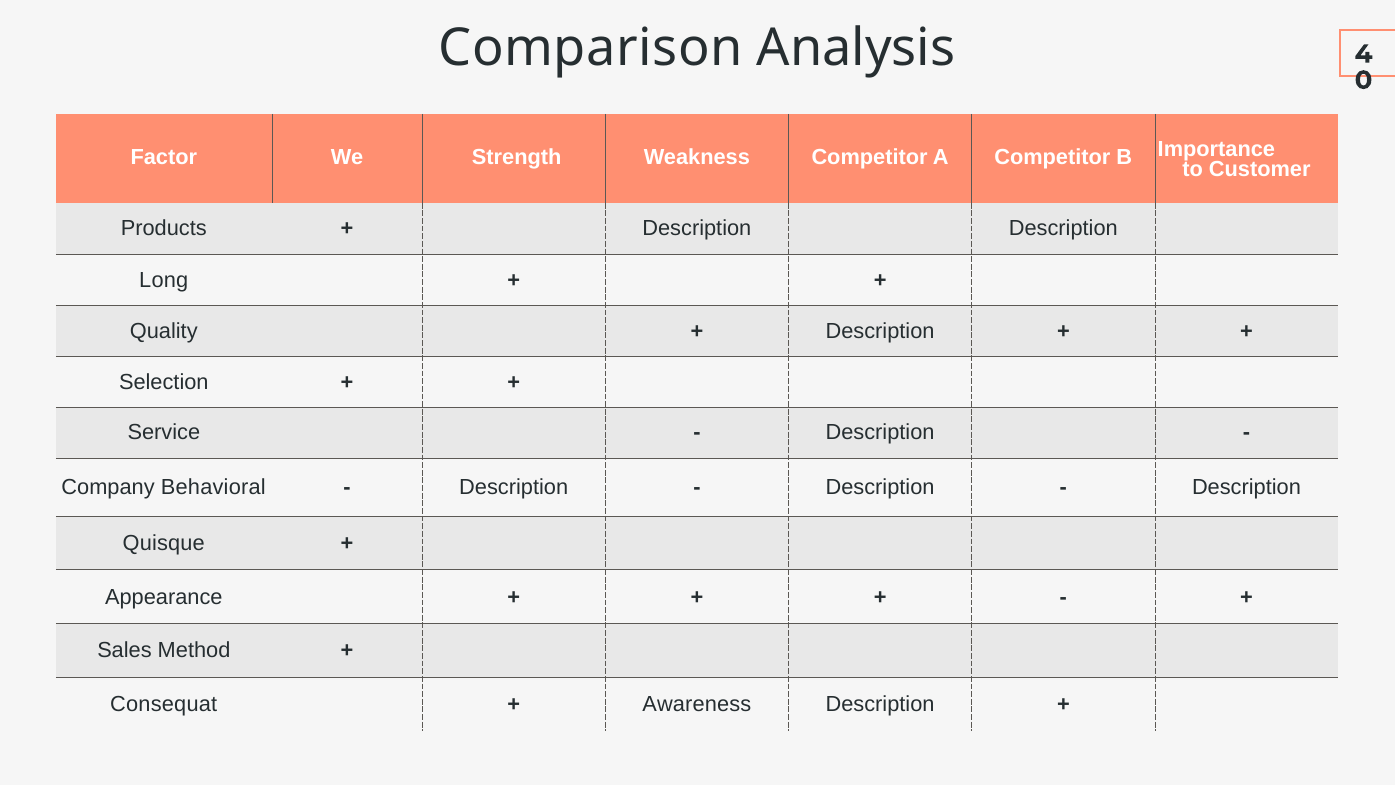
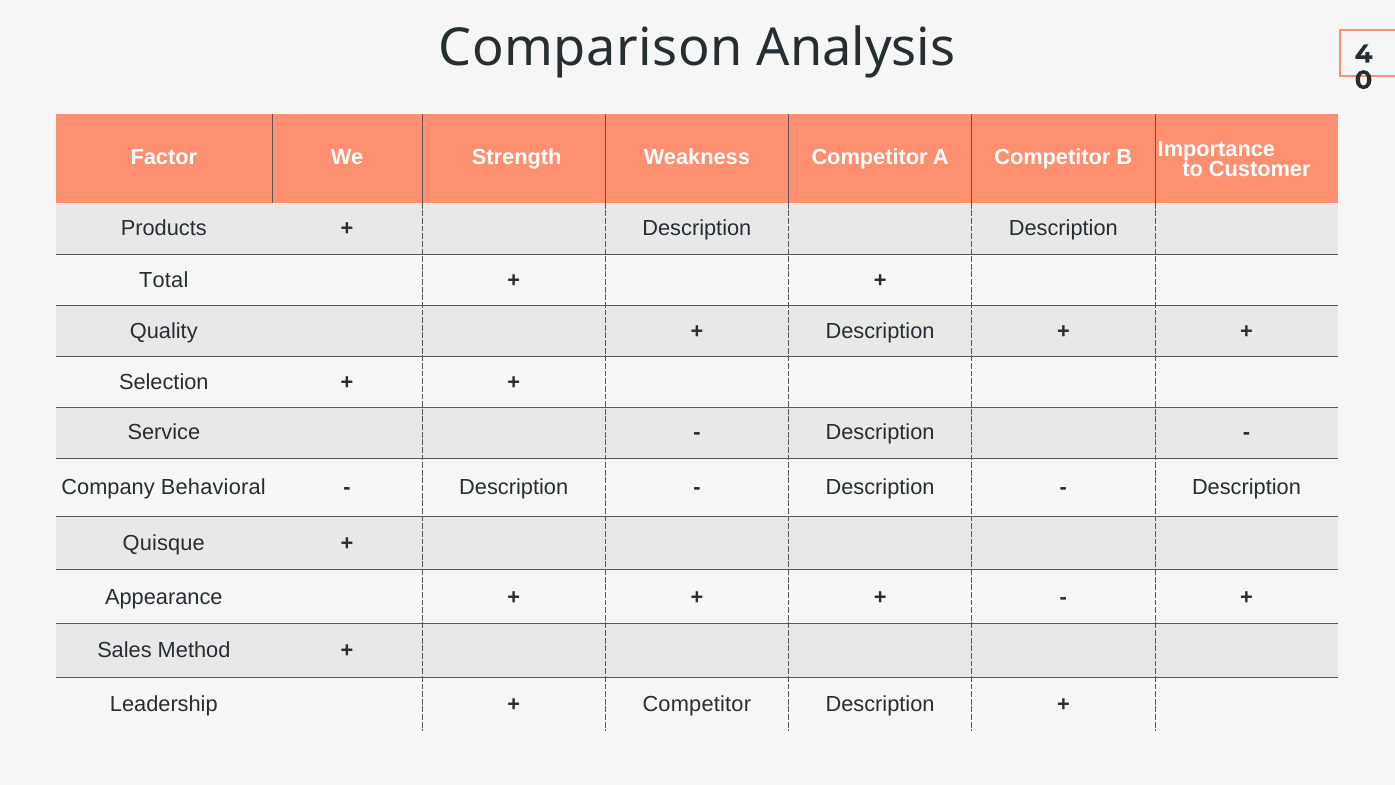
Long: Long -> Total (164, 280)
Consequat: Consequat -> Leadership (164, 704)
Awareness: Awareness -> Competitor (697, 704)
